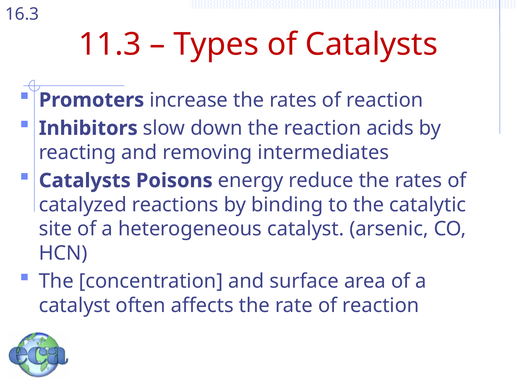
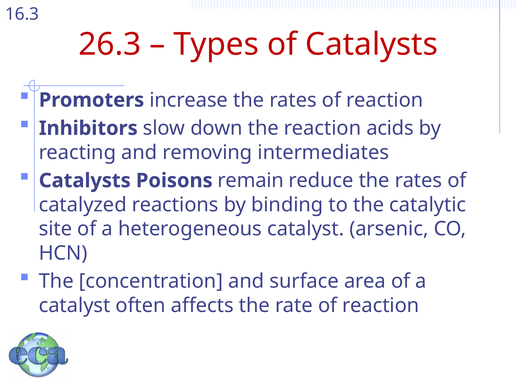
11.3: 11.3 -> 26.3 (110, 44)
energy: energy -> remain (251, 180)
